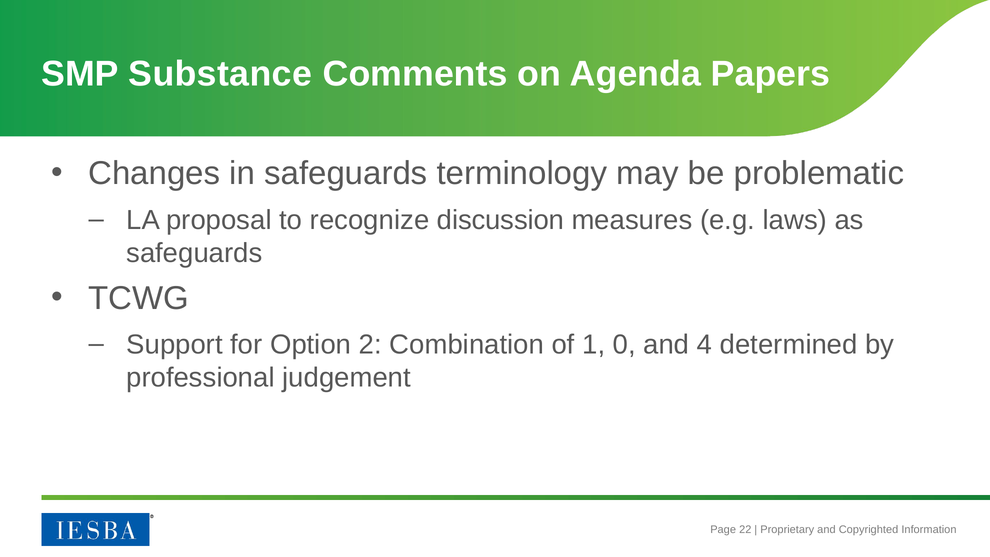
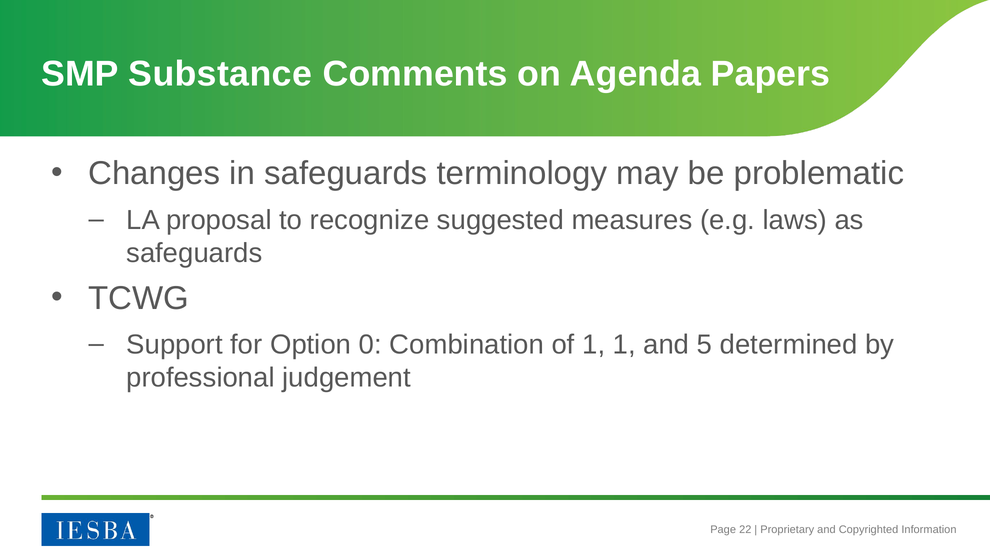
discussion: discussion -> suggested (500, 220)
2: 2 -> 0 (370, 345)
1 0: 0 -> 1 (624, 345)
4: 4 -> 5 (705, 345)
